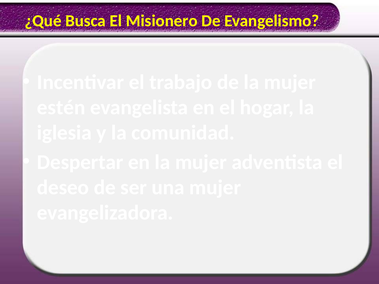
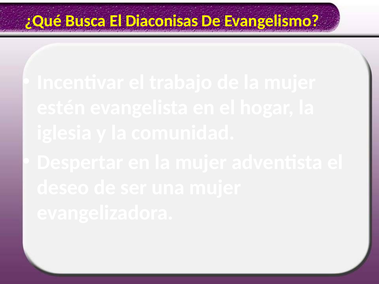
Misionero: Misionero -> Diaconisas (162, 21)
